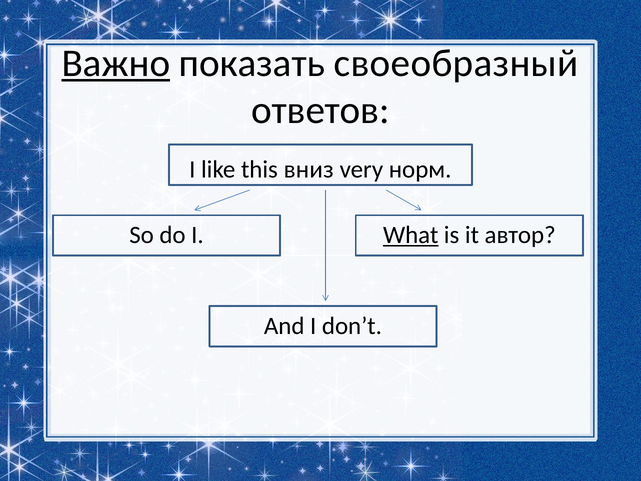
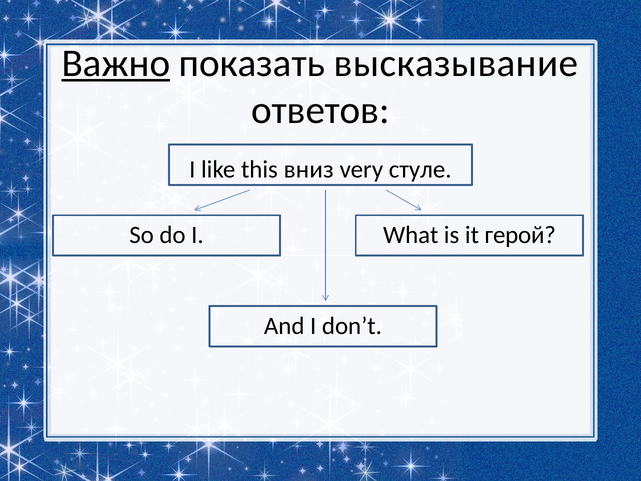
своеобразный: своеобразный -> высказывание (456, 63)
норм: норм -> стуле (420, 169)
What underline: present -> none (411, 235)
автор: автор -> герой (520, 235)
